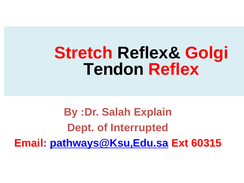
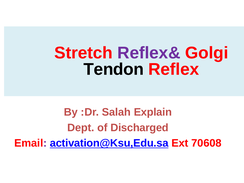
Reflex& colour: black -> purple (149, 53)
Interrupted: Interrupted -> Discharged (140, 128)
pathways@Ksu,Edu.sa: pathways@Ksu,Edu.sa -> activation@Ksu,Edu.sa (109, 143)
60315: 60315 -> 70608 (206, 143)
